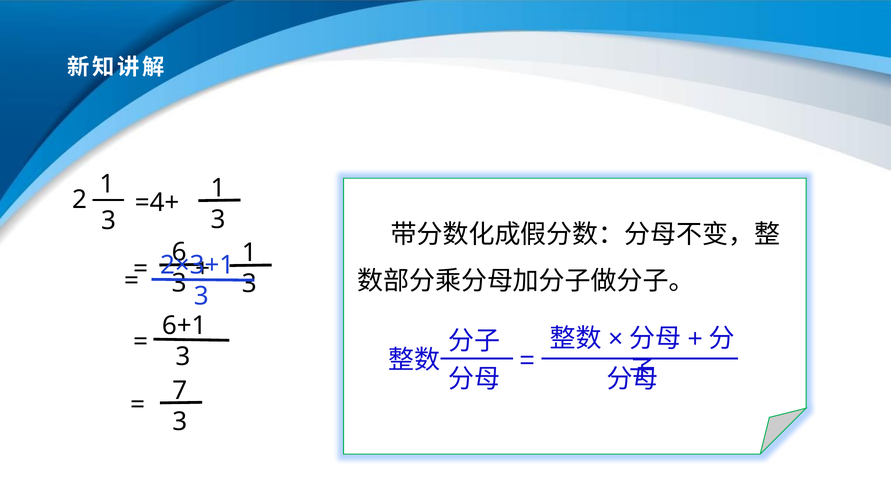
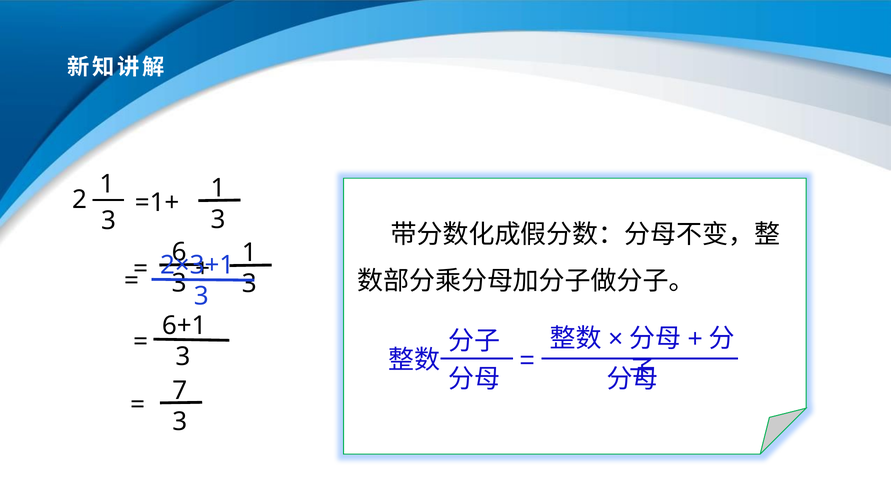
=4+: =4+ -> =1+ (157, 203)
